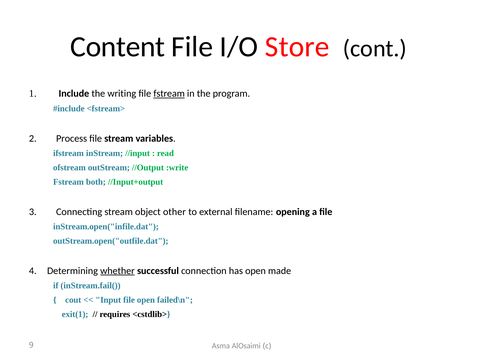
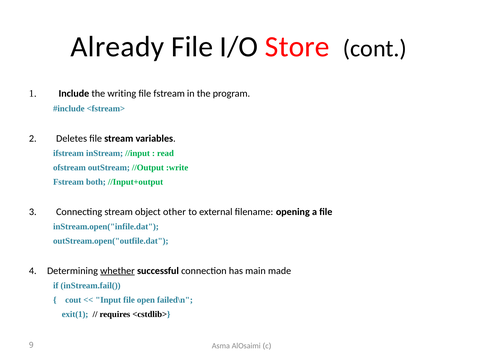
Content: Content -> Already (117, 47)
fstream underline: present -> none (169, 94)
Process: Process -> Deletes (72, 139)
has open: open -> main (255, 271)
